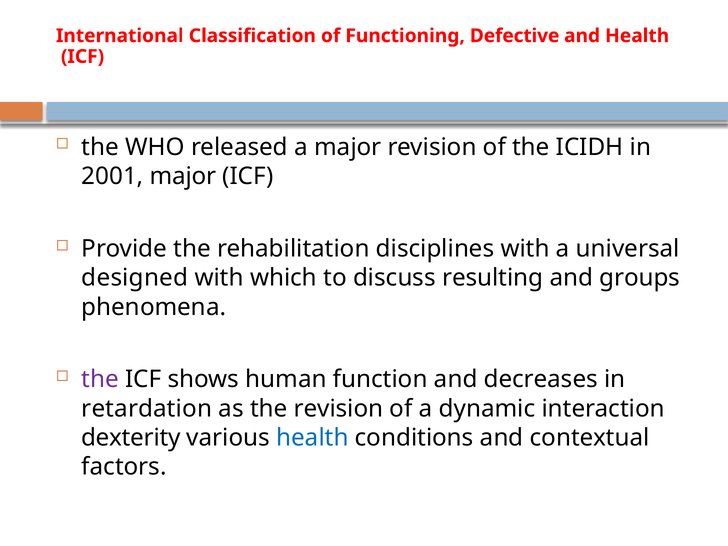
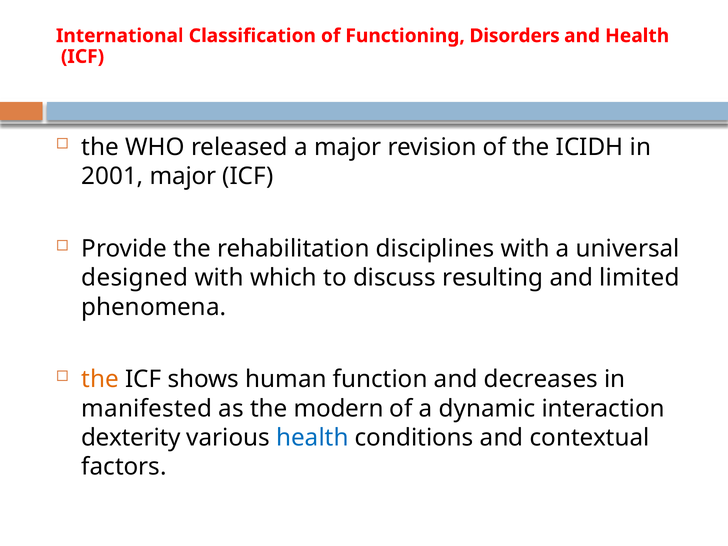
Defective: Defective -> Disorders (515, 36)
groups: groups -> limited (640, 278)
the colour: purple -> orange (100, 379)
retardation: retardation -> manifested (147, 409)
the revision: revision -> modern (339, 409)
